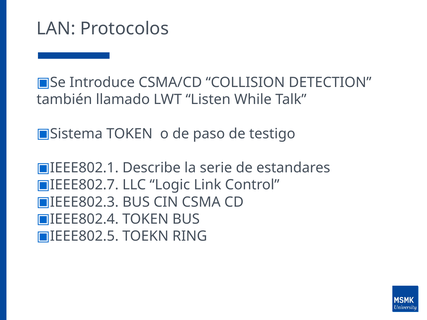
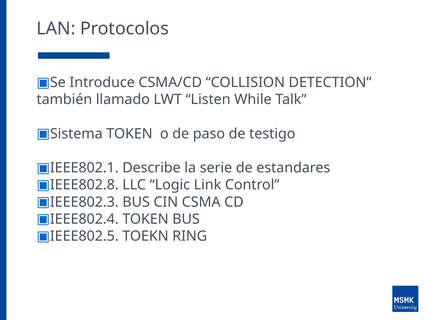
IEEE802.7: IEEE802.7 -> IEEE802.8 (84, 185)
